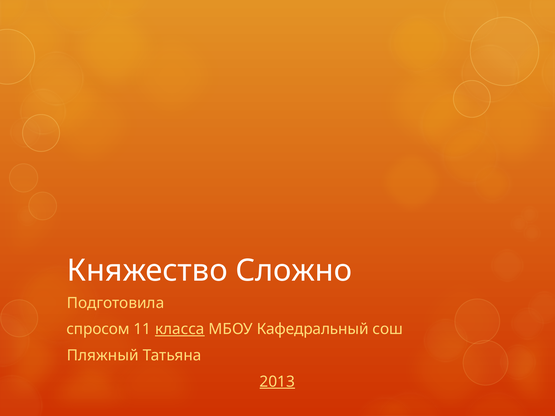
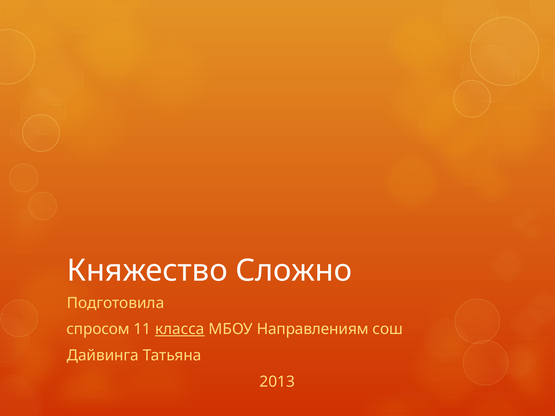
Кафедральный: Кафедральный -> Направлениям (313, 329)
Пляжный: Пляжный -> Дайвинга (103, 356)
2013 underline: present -> none (277, 382)
